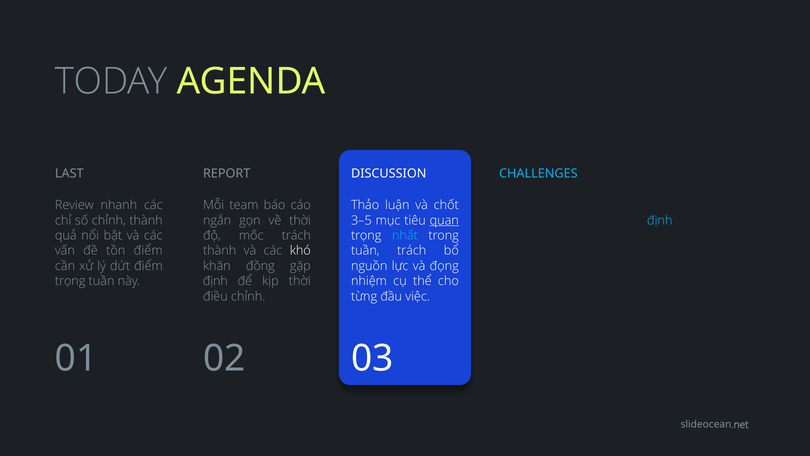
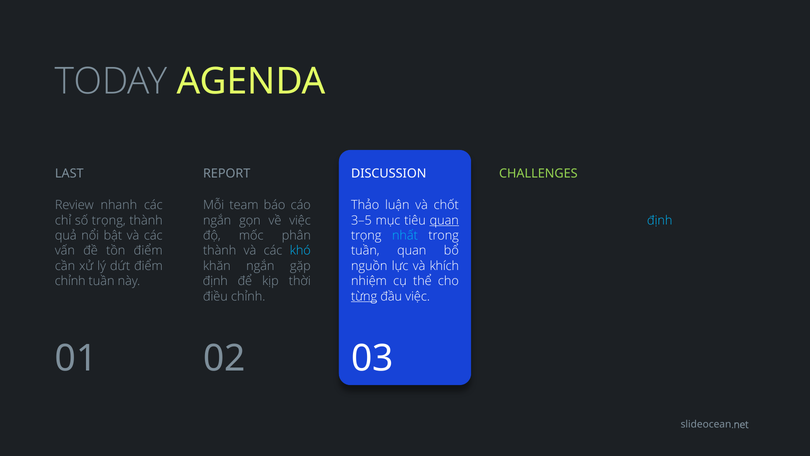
CHALLENGES colour: light blue -> light green (538, 174)
số chỉnh: chỉnh -> trọng (109, 220)
về thời: thời -> việc (300, 220)
mốc trách: trách -> phân (296, 235)
khó colour: white -> light blue (300, 251)
tuần trách: trách -> quan (412, 251)
đồng: đồng -> ngắn (260, 266)
đọng: đọng -> khích (444, 266)
trọng: trọng -> chỉnh (70, 281)
từng underline: none -> present (364, 296)
